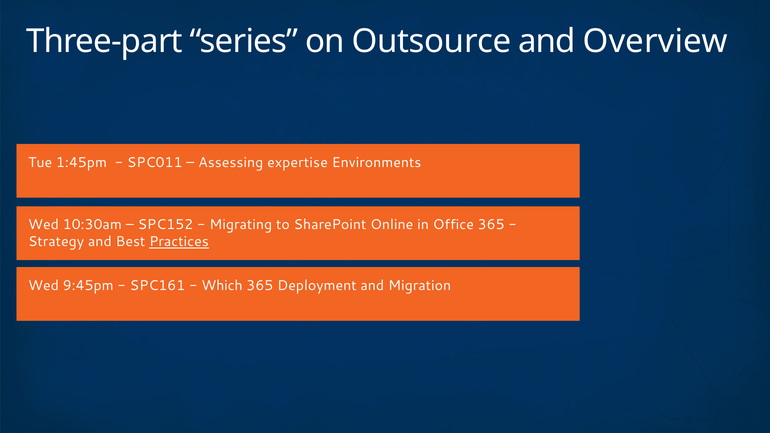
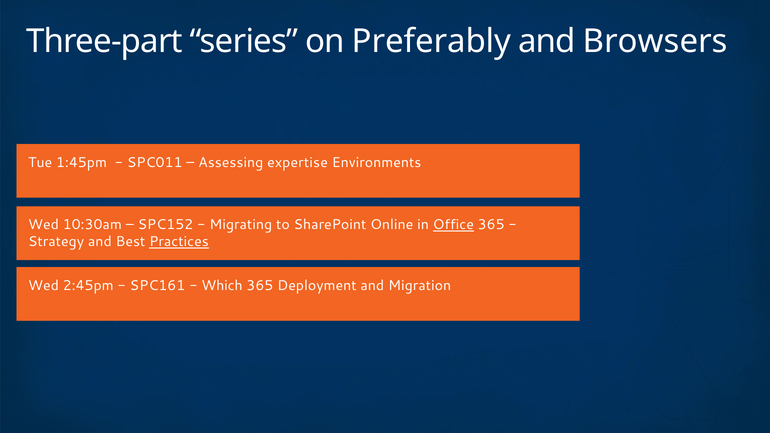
Outsource: Outsource -> Preferably (431, 42)
Overview: Overview -> Browsers (655, 42)
Office underline: none -> present (453, 225)
9:45pm: 9:45pm -> 2:45pm (88, 286)
